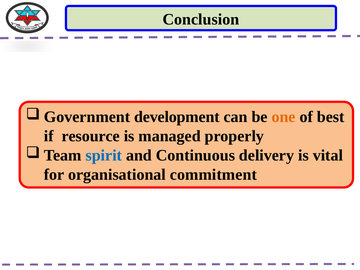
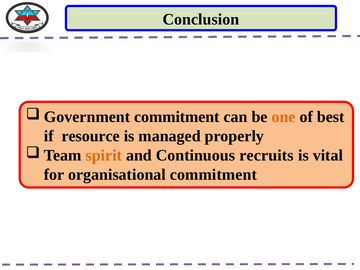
Government development: development -> commitment (177, 117)
spirit colour: blue -> orange (104, 155)
delivery: delivery -> recruits (266, 155)
